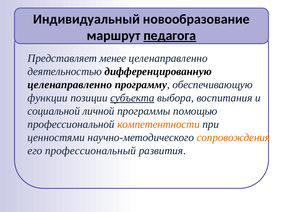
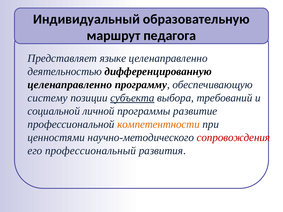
новообразование: новообразование -> образовательную (196, 19)
педагога underline: present -> none (170, 36)
менее: менее -> языке (113, 58)
функции: функции -> систему (48, 98)
воспитания: воспитания -> требований (224, 98)
помощью: помощью -> развитие (195, 111)
сопровождения colour: orange -> red (233, 138)
